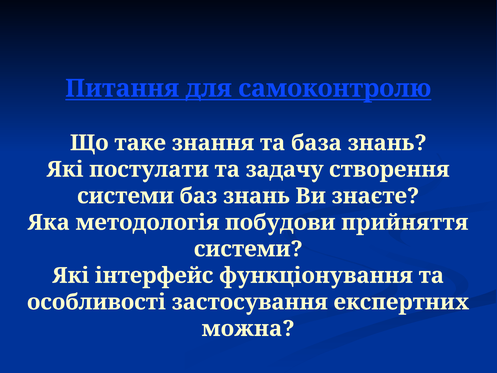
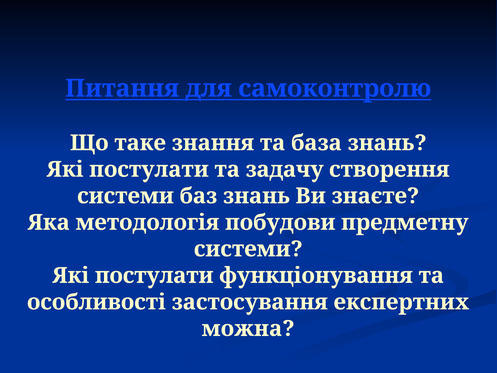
прийняття: прийняття -> предметну (405, 222)
інтерфейс: інтерфейс -> постулати (154, 275)
